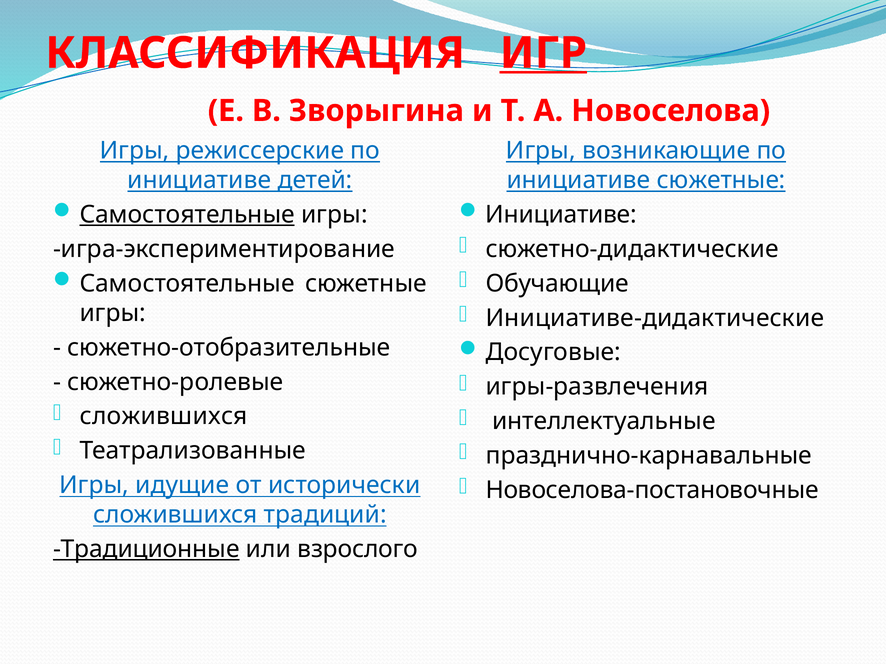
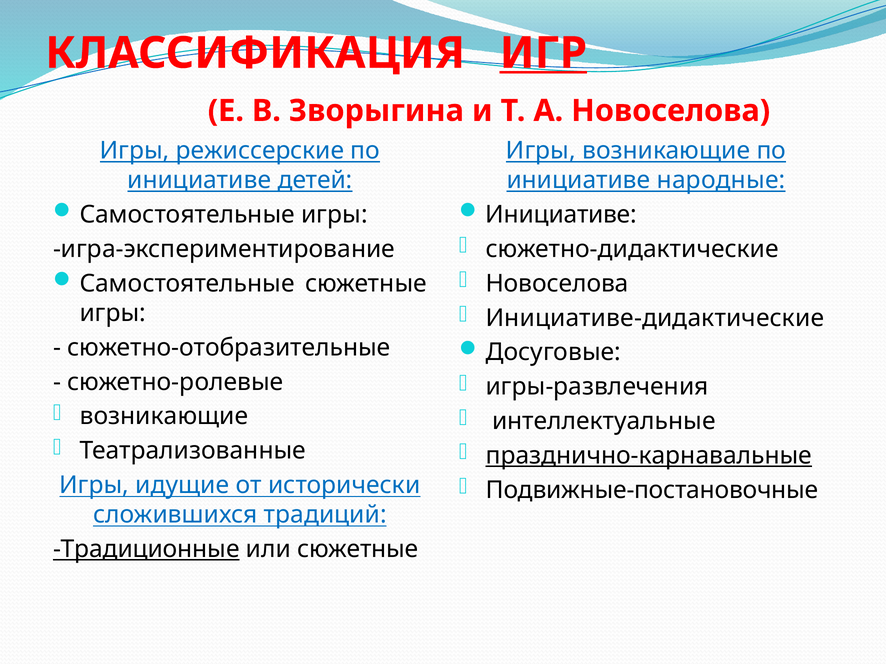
инициативе сюжетные: сюжетные -> народные (721, 180)
Самостоятельные underline: present -> none (187, 215)
Обучающие: Обучающие -> Новоселова (557, 284)
сложившихся: сложившихся -> возникающие (164, 417)
празднично-карнавальные underline: none -> present (649, 456)
Новоселова-постановочные: Новоселова-постановочные -> Подвижные-постановочные (652, 490)
или взрослого: взрослого -> сюжетные (358, 550)
